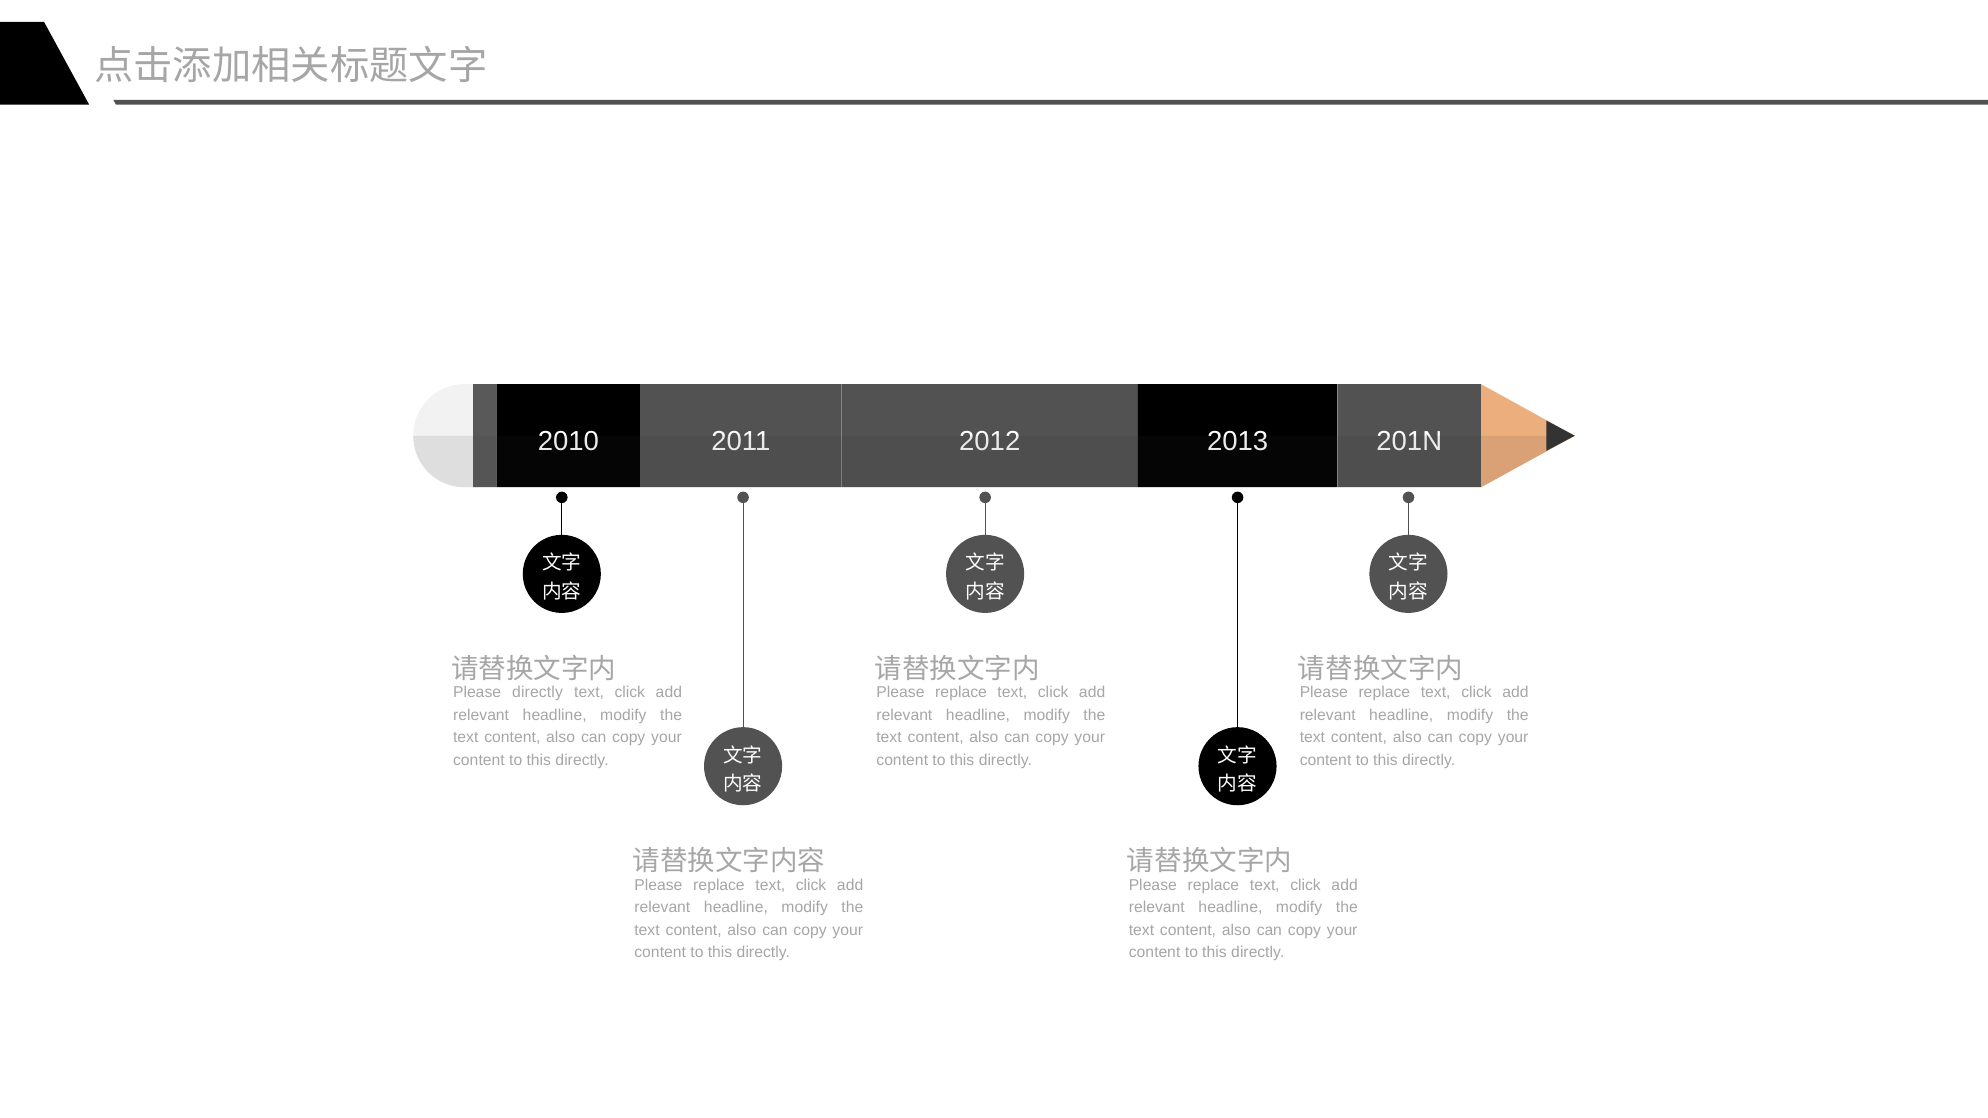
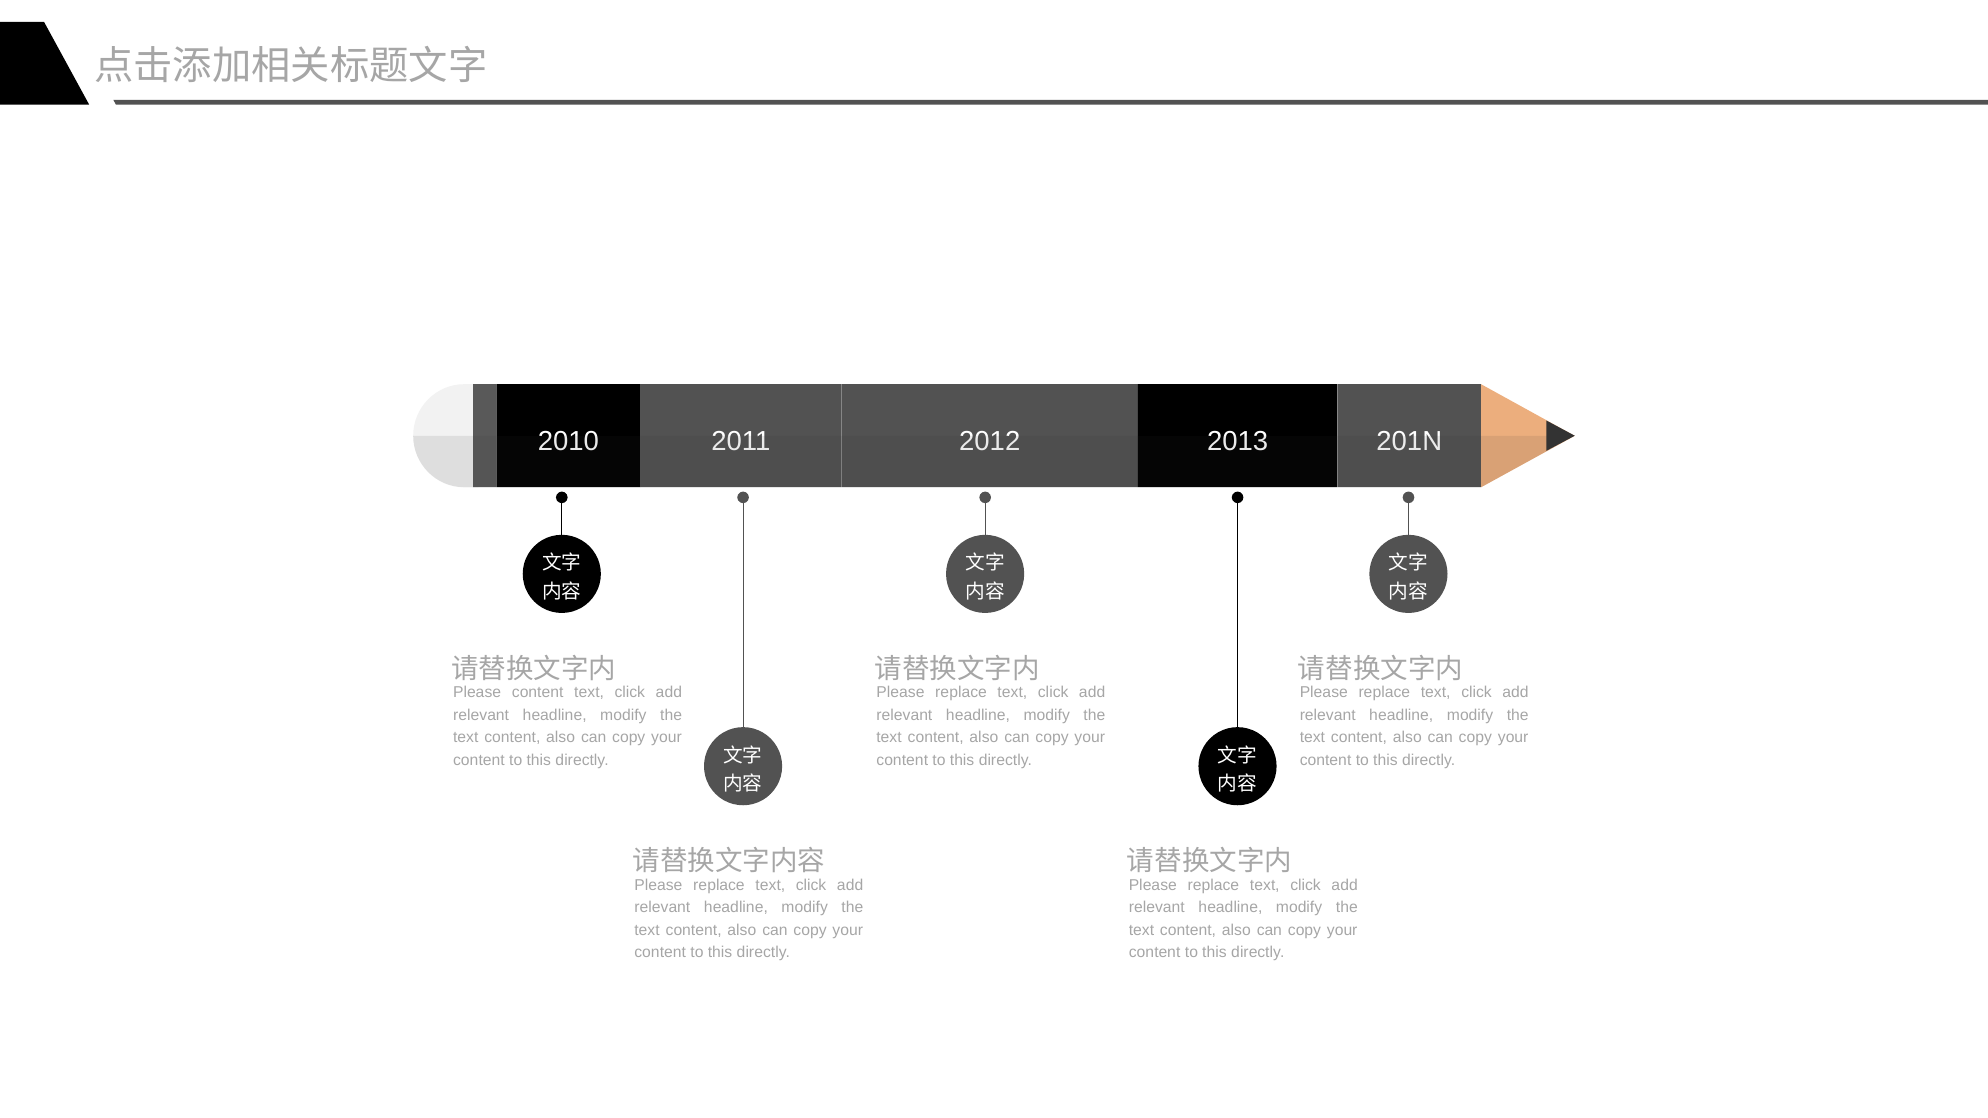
Please directly: directly -> content (538, 693)
